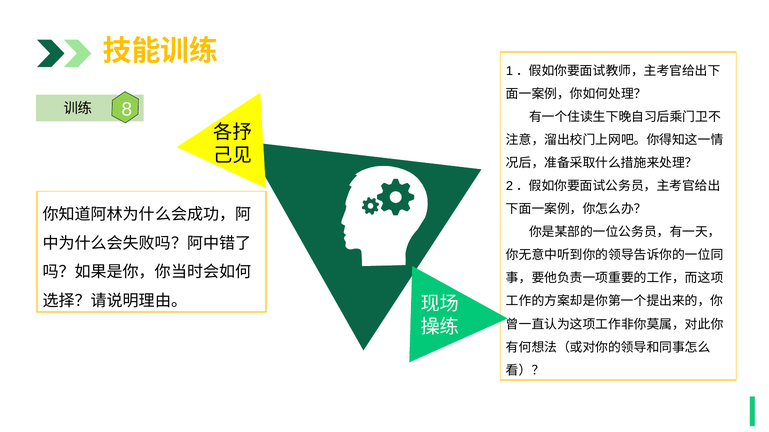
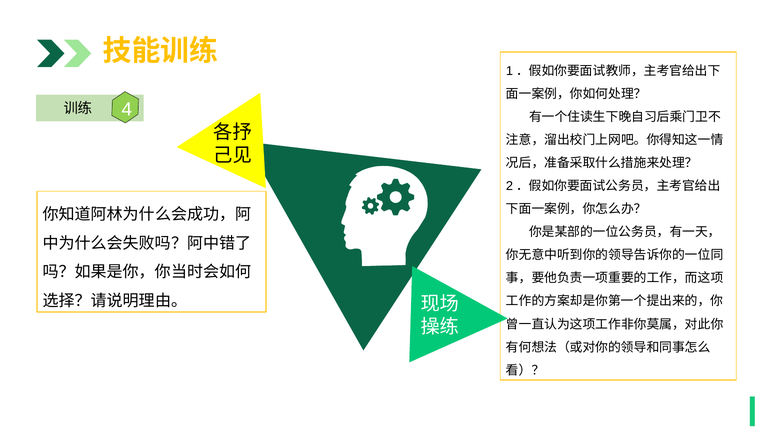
8: 8 -> 4 (127, 109)
